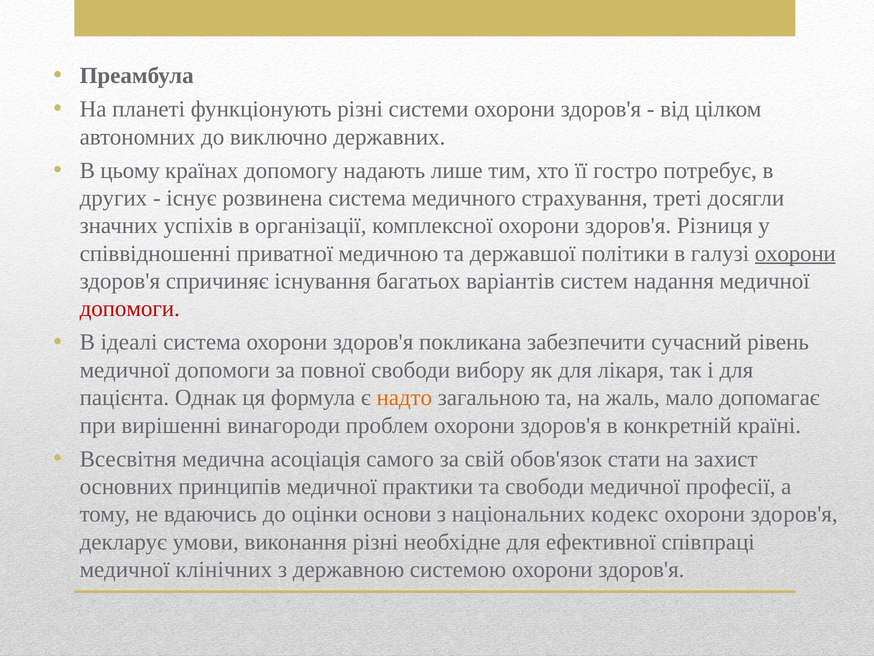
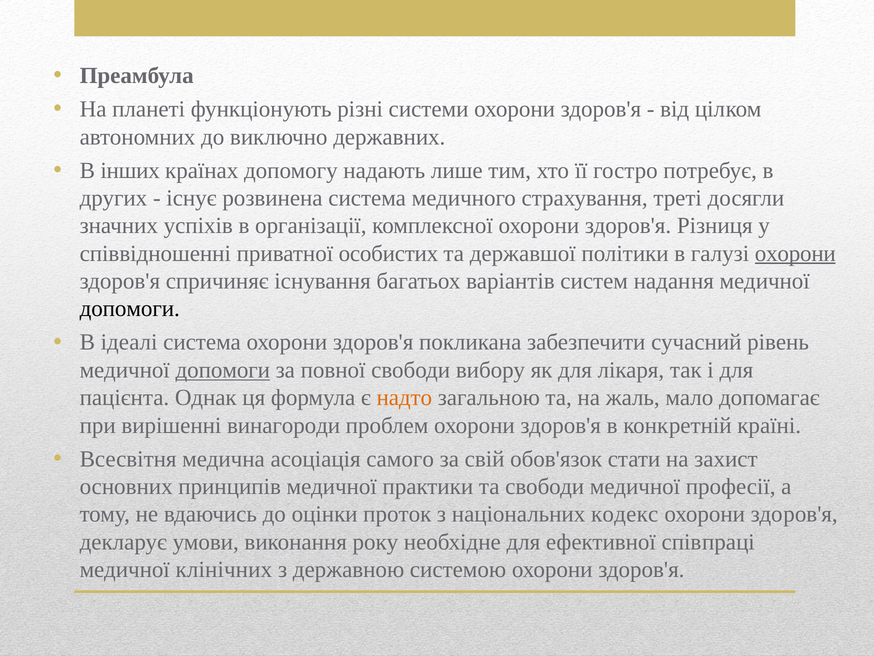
цьому: цьому -> інших (130, 170)
медичною: медичною -> особистих (388, 253)
допомоги colour: red -> black (130, 309)
допомоги underline: none -> present (223, 370)
основи: основи -> проток (397, 514)
виконання різні: різні -> року (375, 542)
